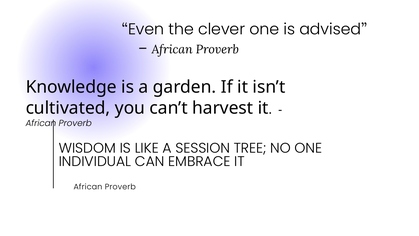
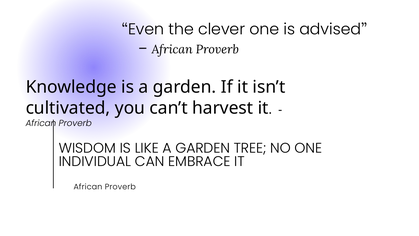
LIKE A SESSION: SESSION -> GARDEN (203, 148)
